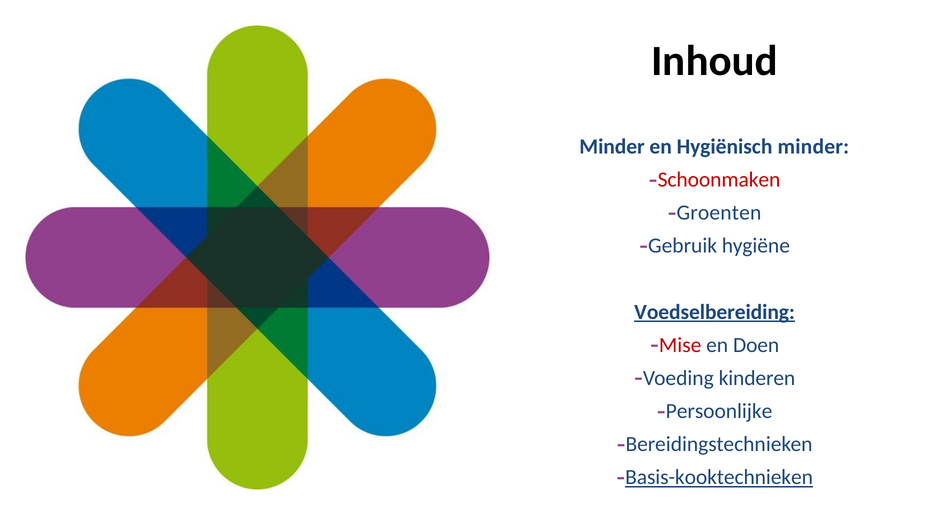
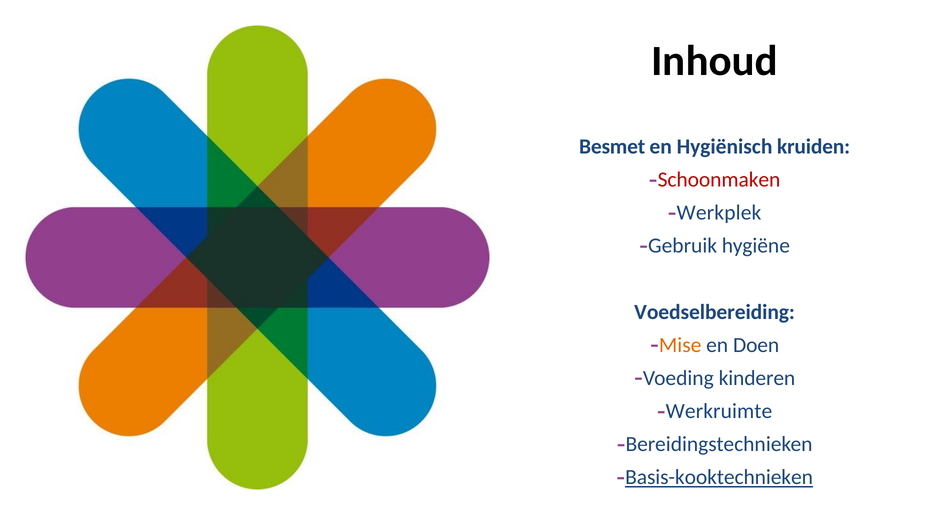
Minder: Minder -> Besmet (612, 147)
Hygiënisch minder: minder -> kruiden (814, 147)
Groenten: Groenten -> Werkplek (719, 213)
Voedselbereiding underline: present -> none (715, 312)
Mise colour: red -> orange (680, 345)
Persoonlijke: Persoonlijke -> Werkruimte (719, 411)
